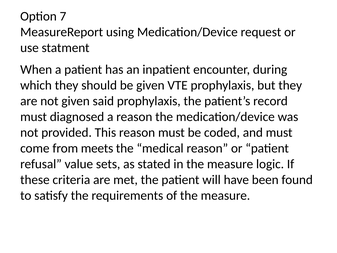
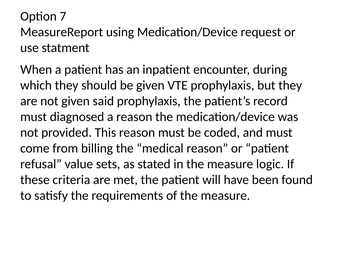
meets: meets -> billing (97, 148)
